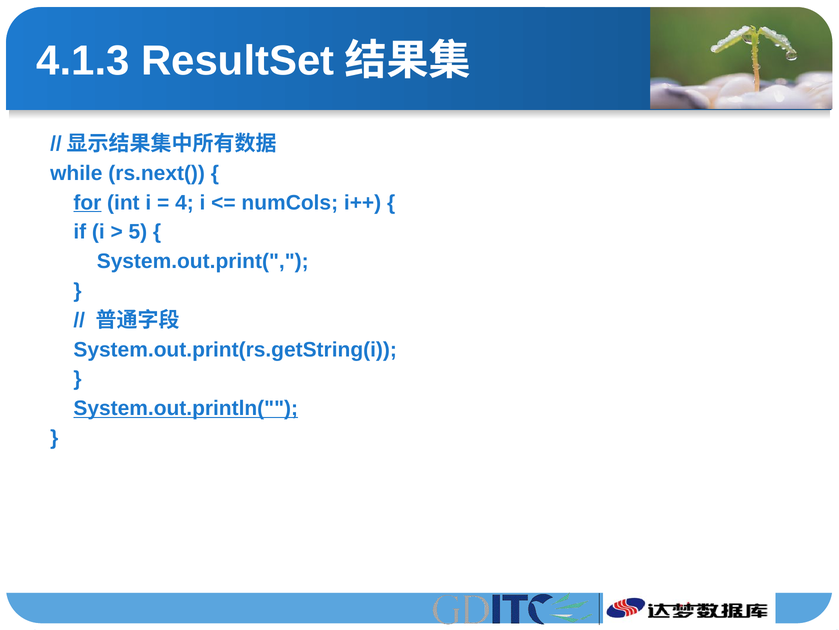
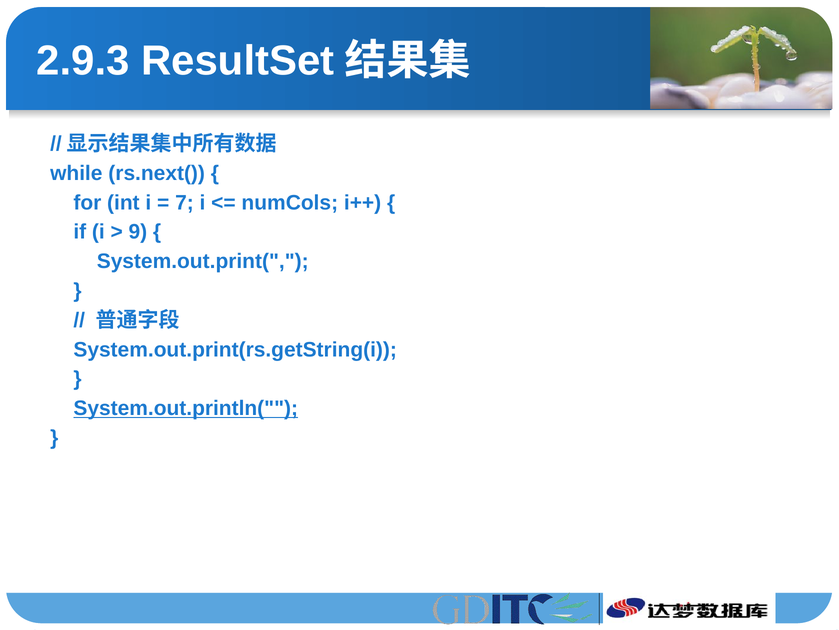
4.1.3: 4.1.3 -> 2.9.3 (83, 61)
for underline: present -> none (87, 202)
4: 4 -> 7 (184, 202)
5: 5 -> 9 (138, 232)
